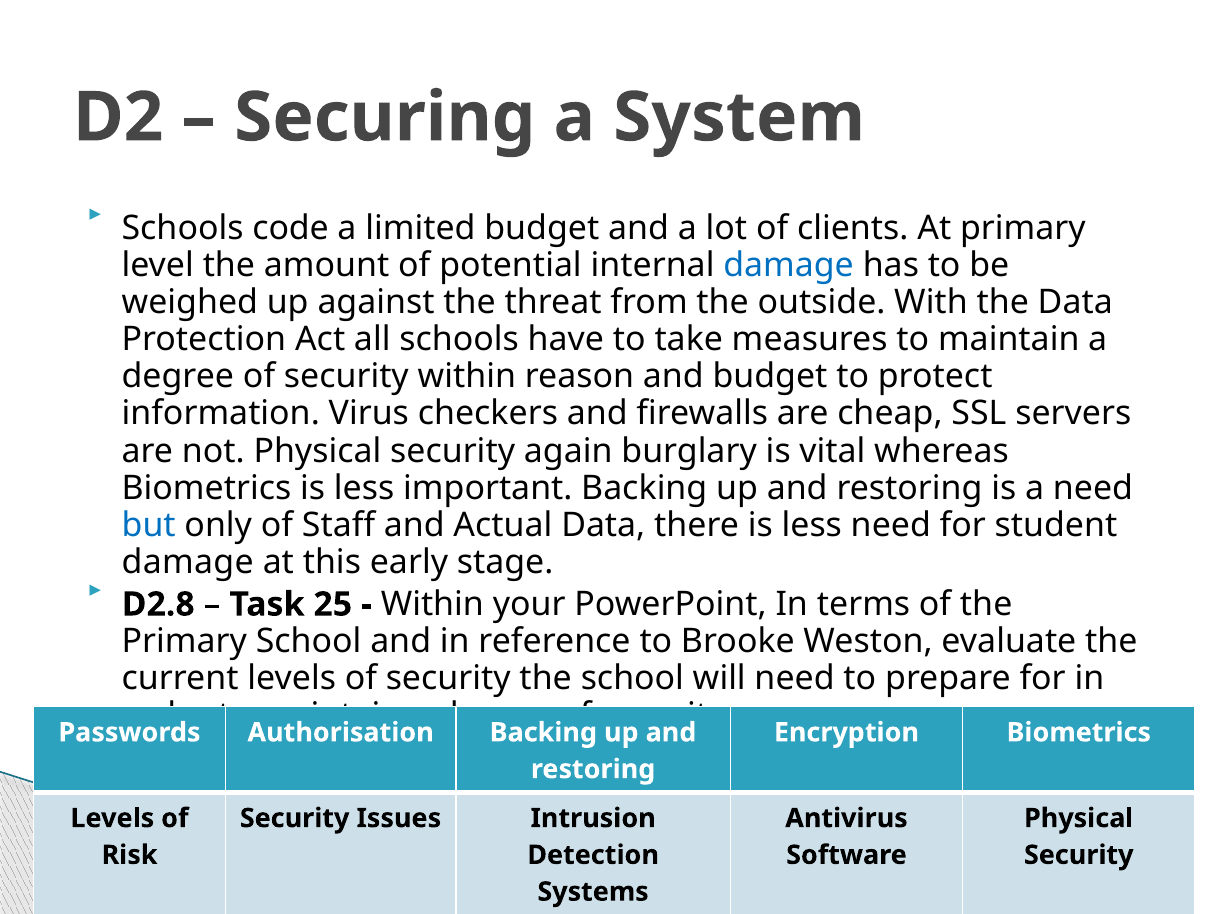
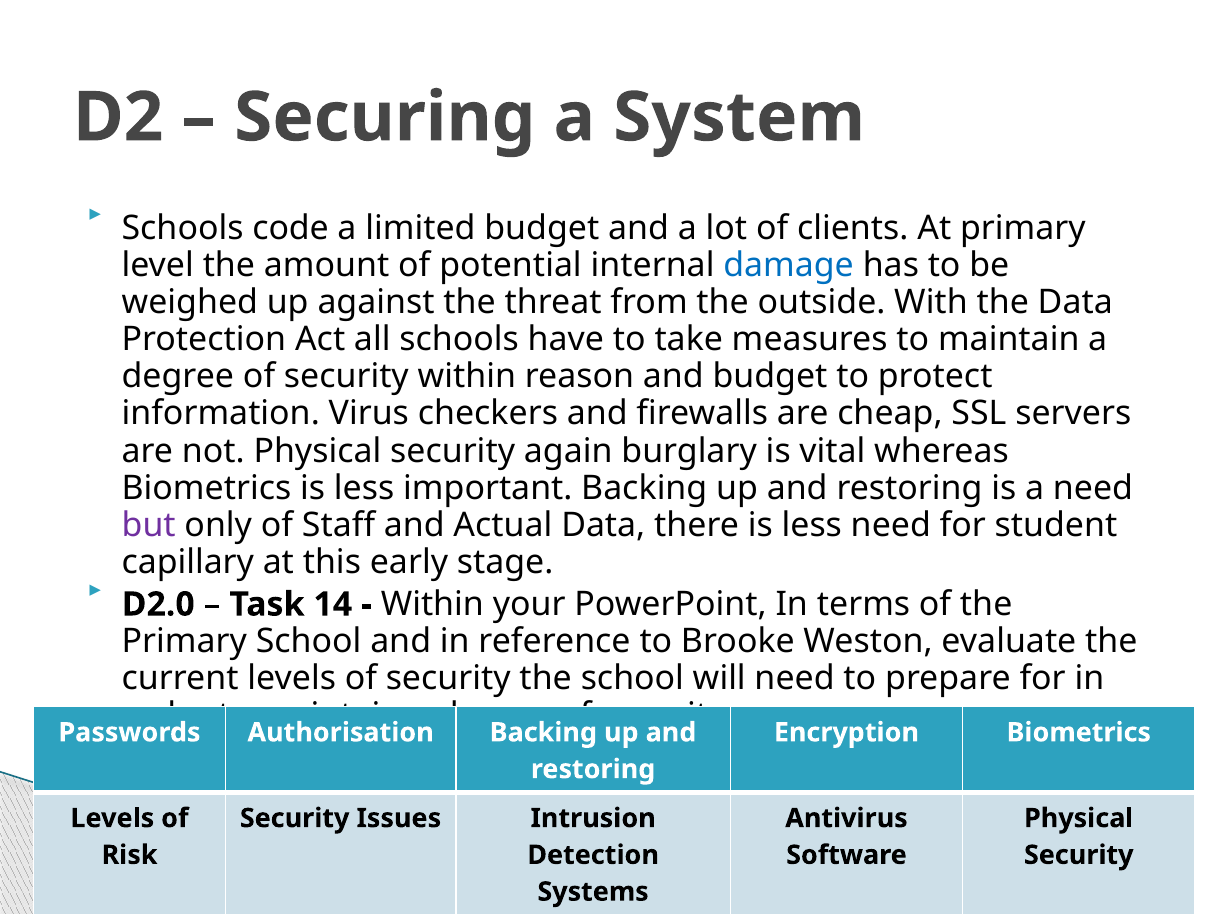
but colour: blue -> purple (149, 525)
damage: damage -> capillary (188, 562)
D2.8: D2.8 -> D2.0 (158, 605)
25: 25 -> 14 (333, 605)
